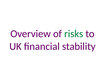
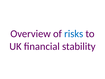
risks colour: green -> blue (74, 34)
